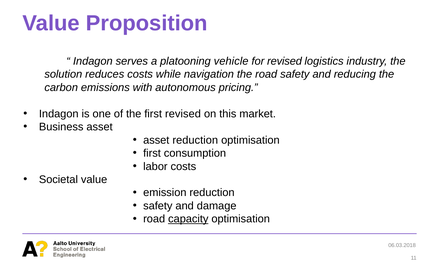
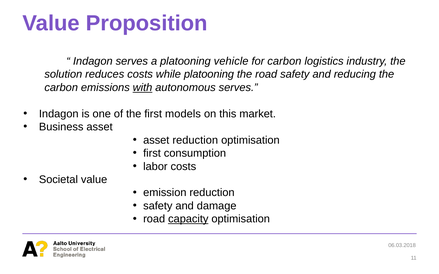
for revised: revised -> carbon (284, 61)
while navigation: navigation -> platooning (209, 74)
with underline: none -> present (143, 88)
autonomous pricing: pricing -> serves (238, 88)
first revised: revised -> models (183, 114)
